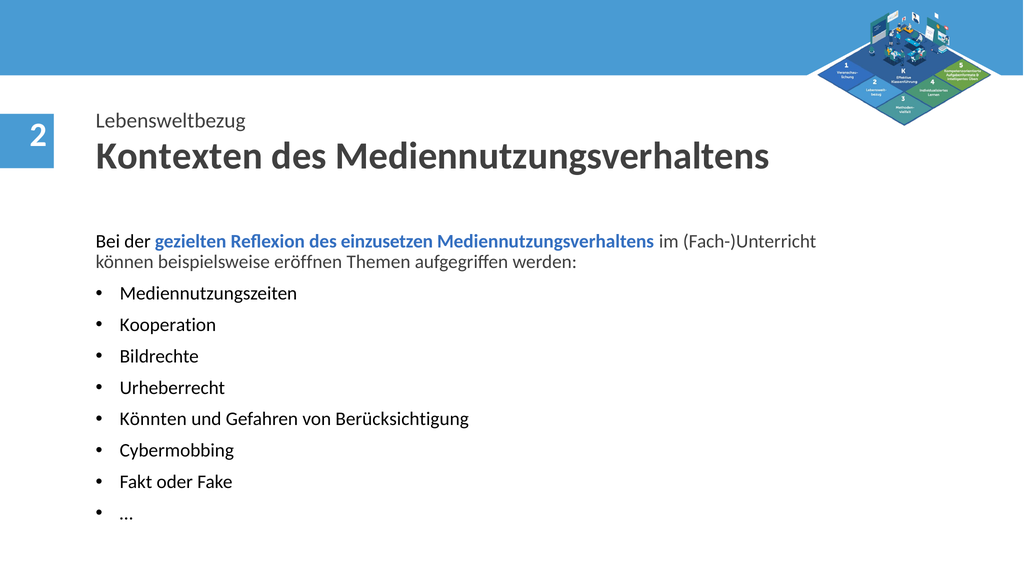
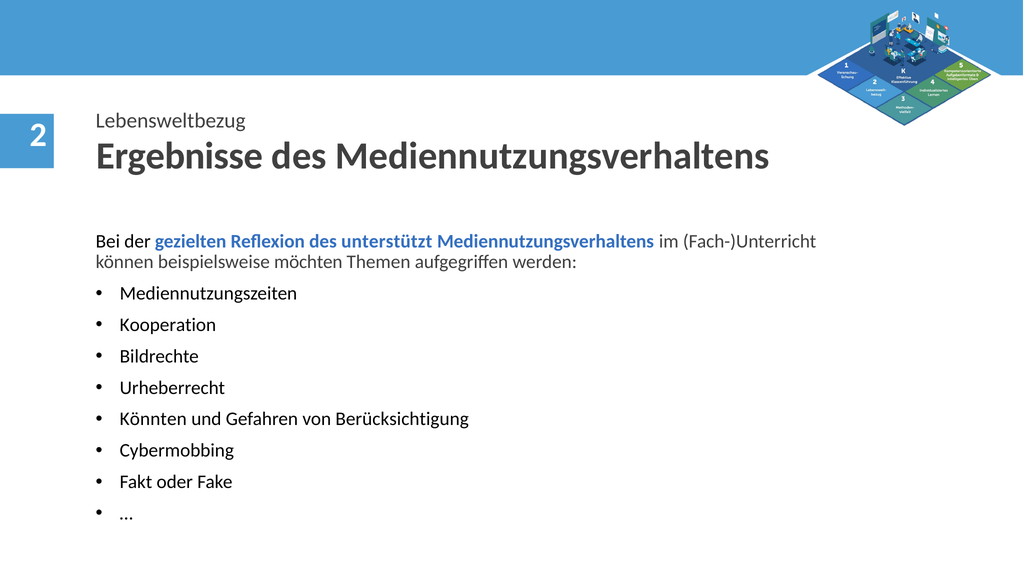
Kontexten: Kontexten -> Ergebnisse (180, 156)
einzusetzen: einzusetzen -> unterstützt (387, 241)
eröffnen: eröffnen -> möchten (308, 262)
